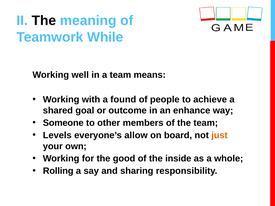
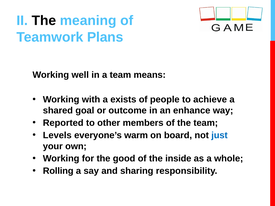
While: While -> Plans (105, 37)
found: found -> exists (123, 100)
Someone: Someone -> Reported (63, 123)
allow: allow -> warm (136, 135)
just colour: orange -> blue (219, 135)
